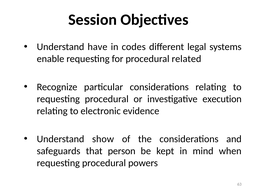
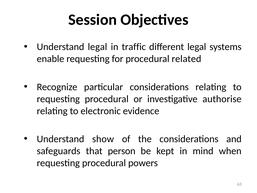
Understand have: have -> legal (97, 47)
codes: codes -> traffic (134, 47)
execution: execution -> authorise (222, 99)
